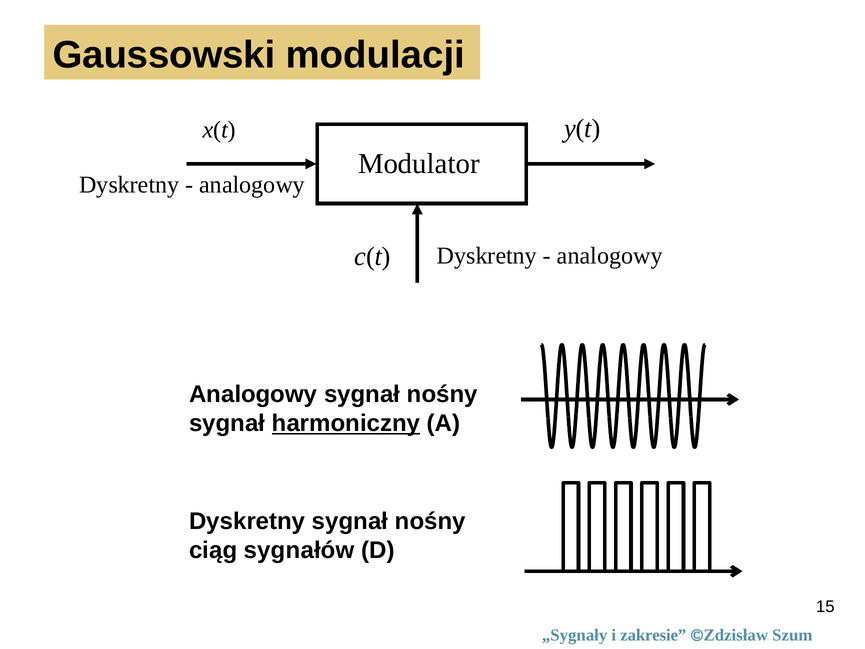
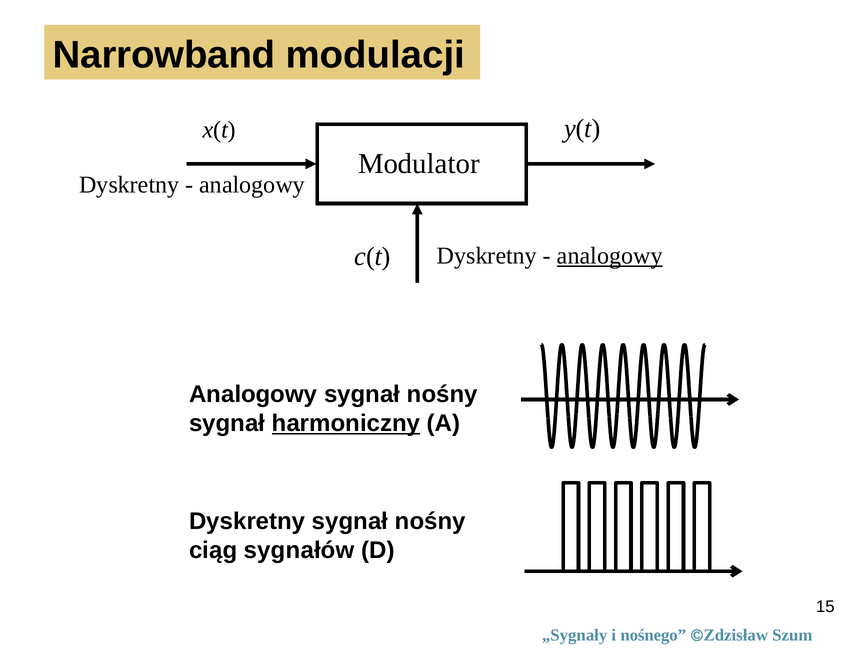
Gaussowski: Gaussowski -> Narrowband (164, 55)
analogowy underline: none -> present (610, 256)
zakresie: zakresie -> nośnego (653, 635)
